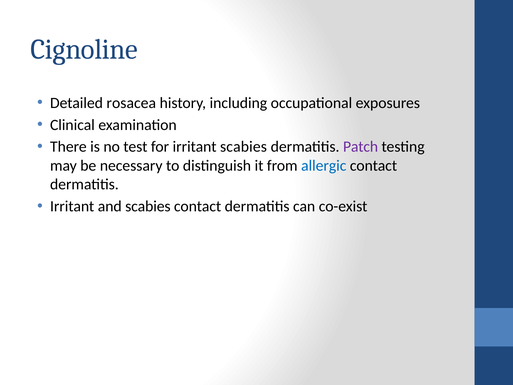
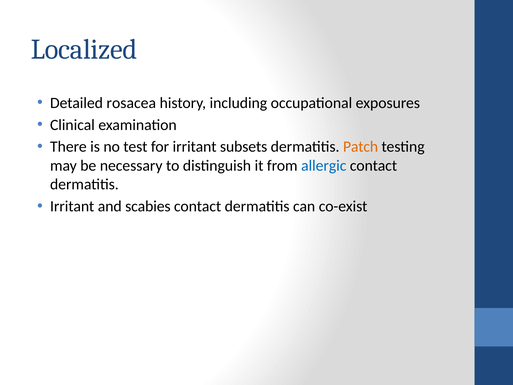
Cignoline: Cignoline -> Localized (84, 49)
irritant scabies: scabies -> subsets (244, 147)
Patch colour: purple -> orange (361, 147)
